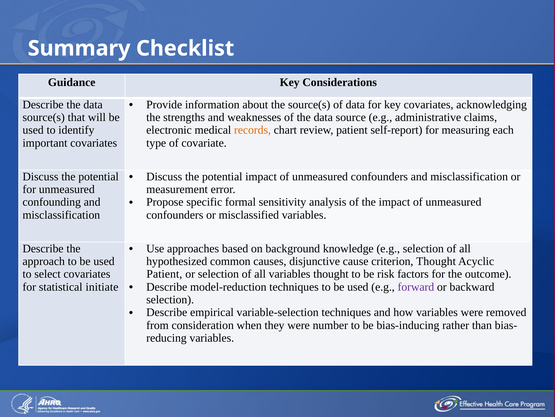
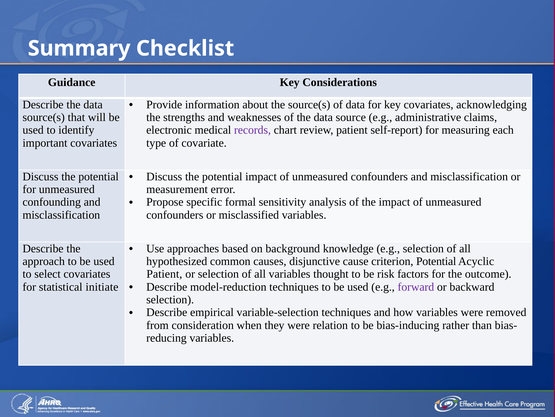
records colour: orange -> purple (252, 130)
criterion Thought: Thought -> Potential (436, 261)
number: number -> relation (330, 325)
